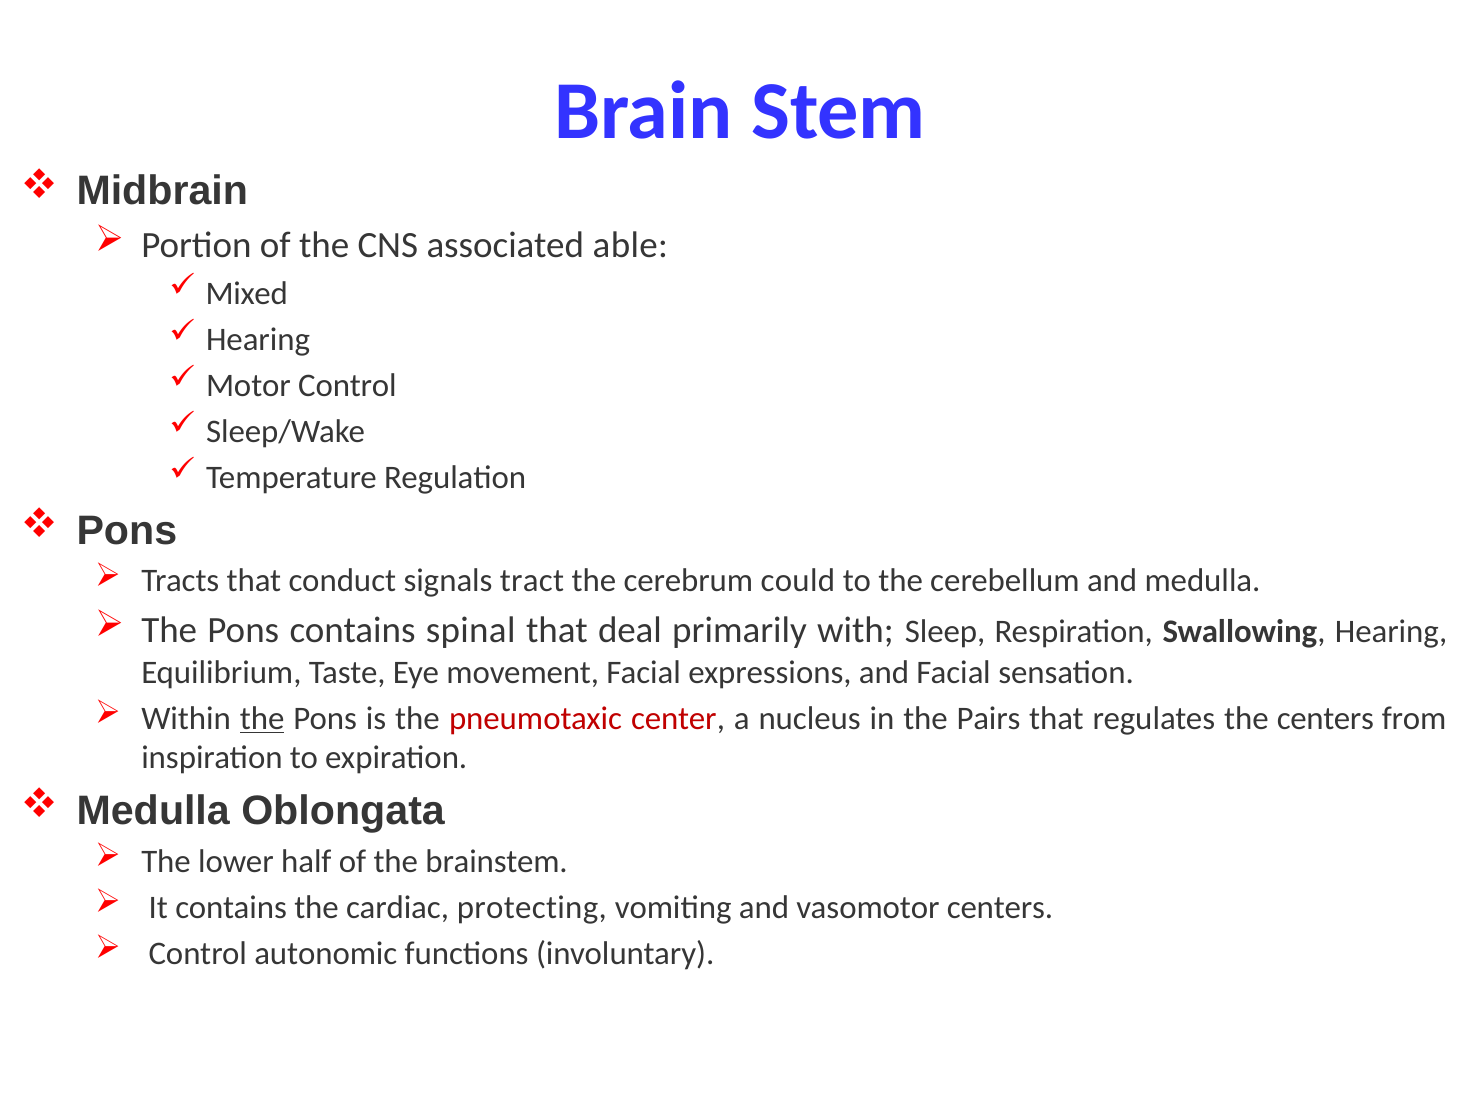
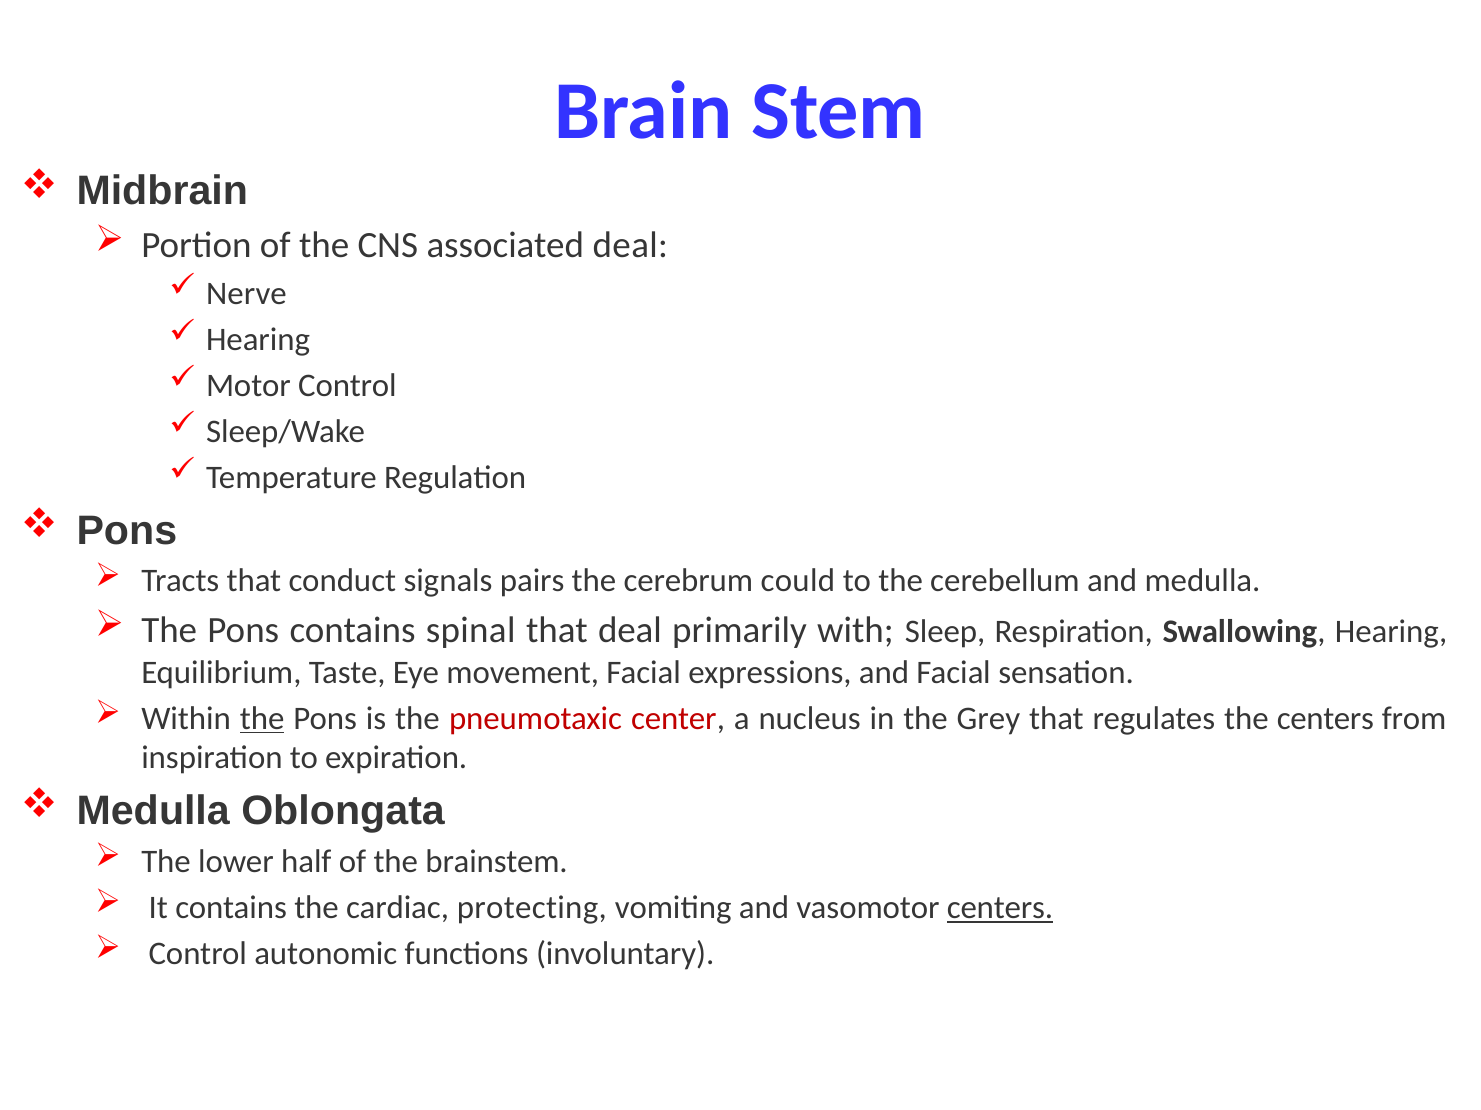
associated able: able -> deal (630, 245)
Mixed: Mixed -> Nerve (246, 294)
tract: tract -> pairs (532, 581)
Pairs: Pairs -> Grey (988, 719)
centers underline: none -> present (1000, 908)
